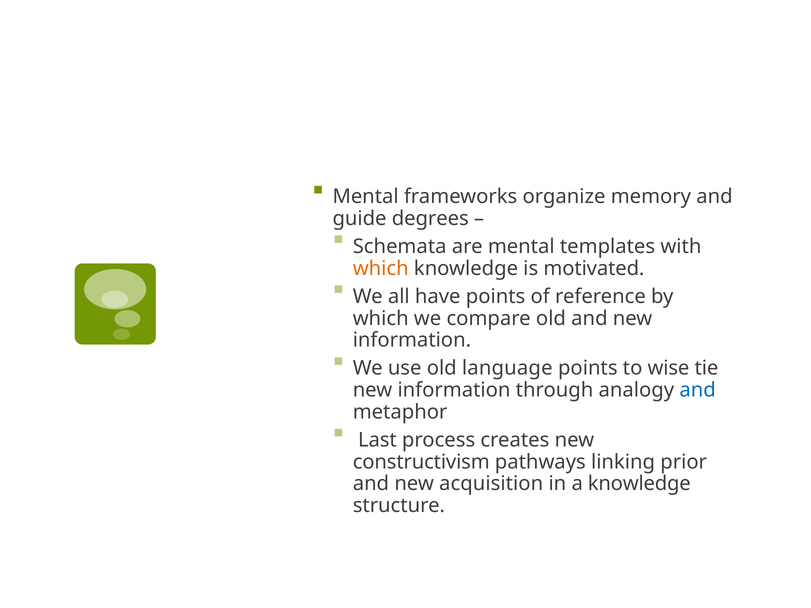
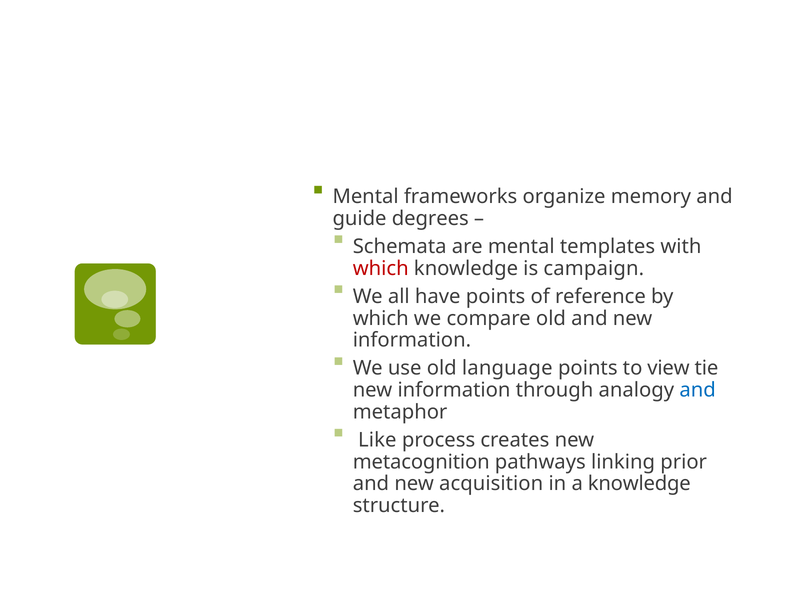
which colour: orange -> red (381, 269)
motivated: motivated -> campaign (594, 269)
wise: wise -> view (669, 368)
Last: Last -> Like (377, 440)
constructivism: constructivism -> metacognition (421, 462)
